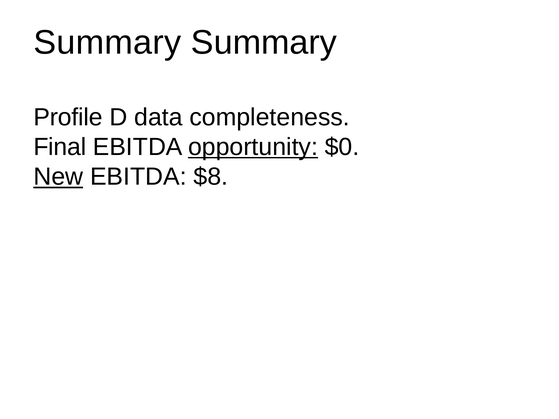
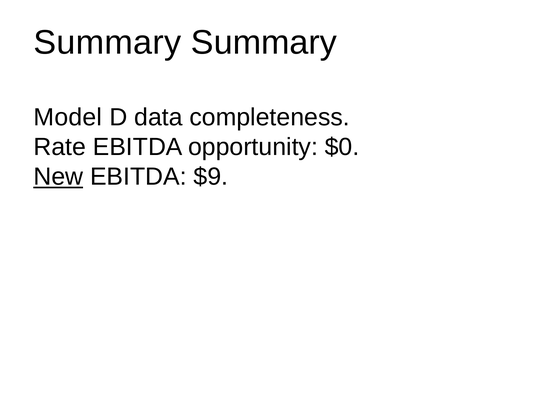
Profile: Profile -> Model (68, 117)
Final: Final -> Rate (60, 147)
opportunity underline: present -> none (253, 147)
$8: $8 -> $9 (211, 177)
